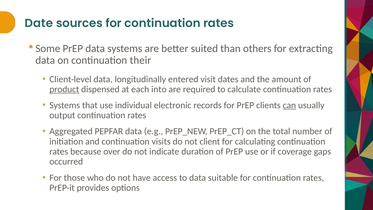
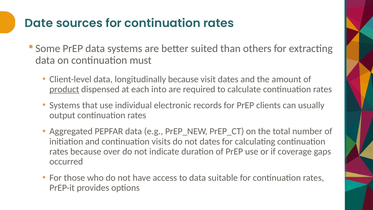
their: their -> must (141, 60)
longitudinally entered: entered -> because (183, 79)
can underline: present -> none (289, 105)
not client: client -> dates (210, 141)
